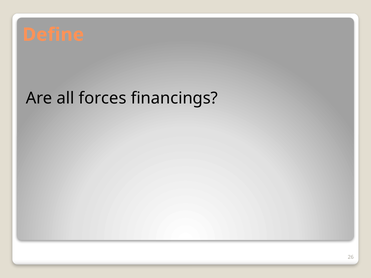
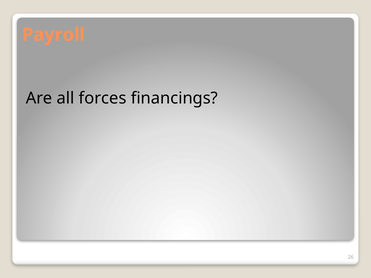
Define: Define -> Payroll (53, 35)
